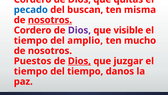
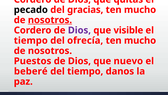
pecado colour: blue -> black (31, 10)
buscan: buscan -> gracias (85, 10)
misma: misma -> mucho (140, 10)
amplio: amplio -> ofrecía (85, 40)
Dios underline: present -> none (79, 61)
juzgar: juzgar -> nuevo (128, 61)
tiempo: tiempo -> beberé (31, 71)
